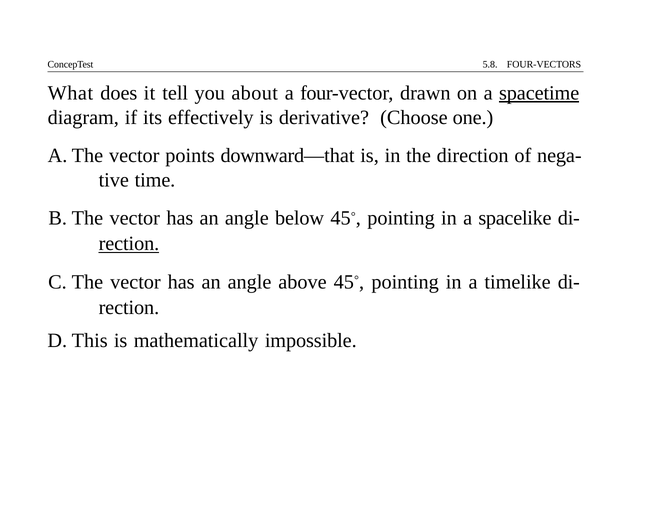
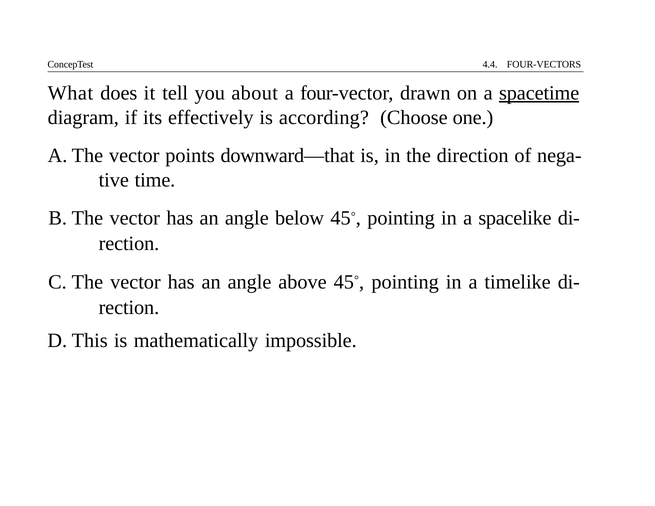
5.8: 5.8 -> 4.4 (490, 65)
derivative: derivative -> according (324, 118)
rection underline: present -> none (129, 244)
